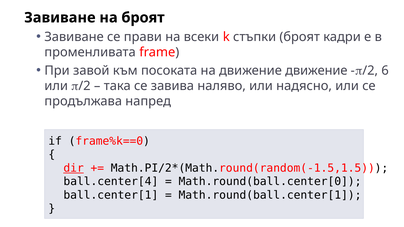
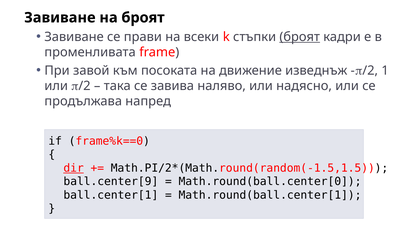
броят underline: none -> present (300, 37)
движение движение: движение -> изведнъж (316, 71)
6: 6 -> 1 (385, 71)
ball.center[4: ball.center[4 -> ball.center[9 (111, 182)
